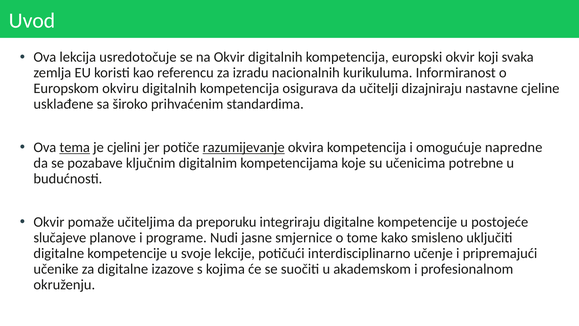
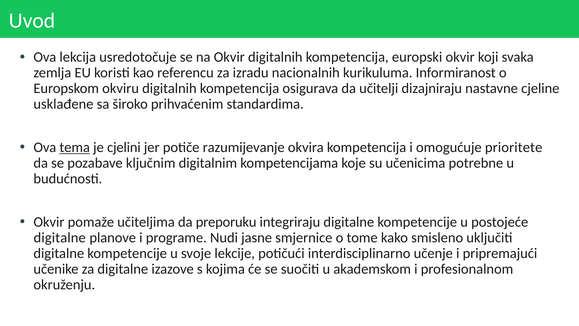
razumijevanje underline: present -> none (244, 147)
napredne: napredne -> prioritete (514, 147)
slučajeve: slučajeve -> digitalne (60, 237)
